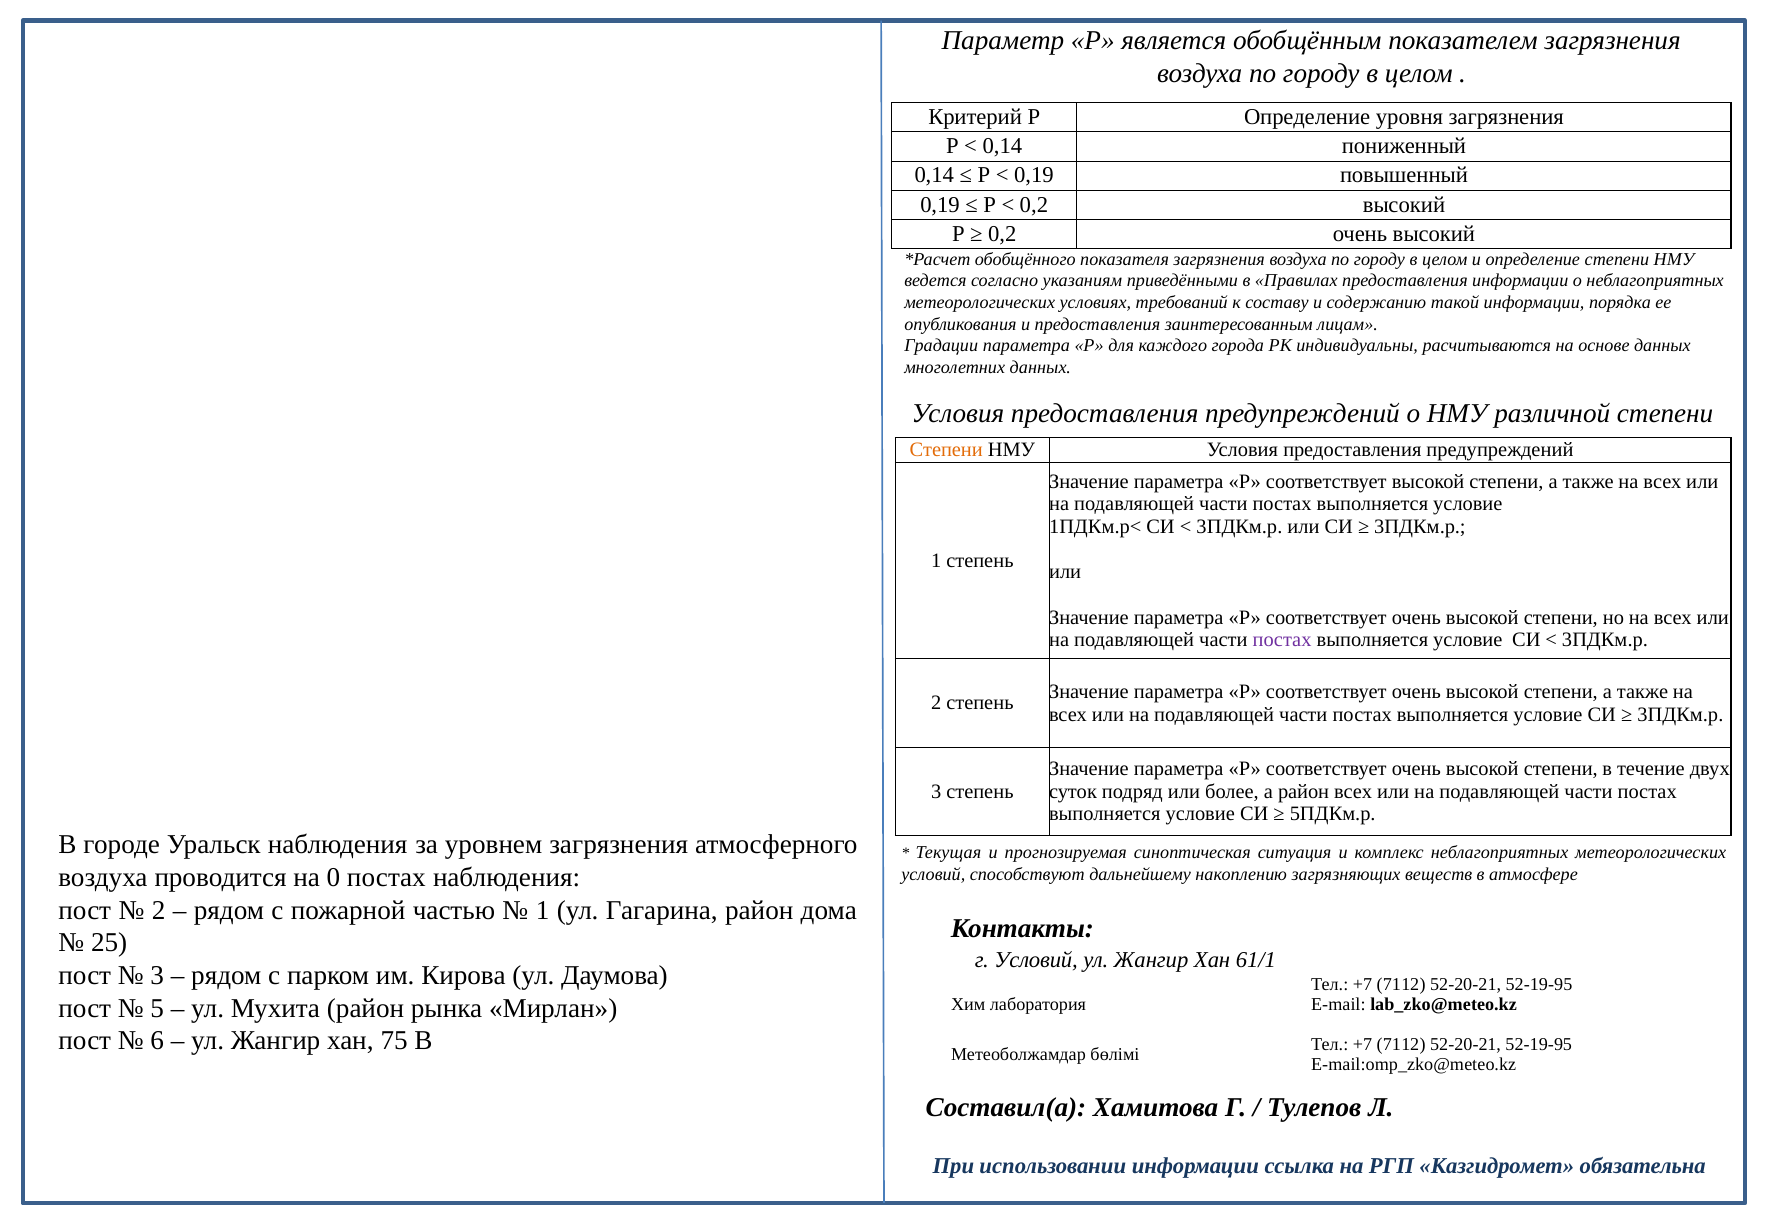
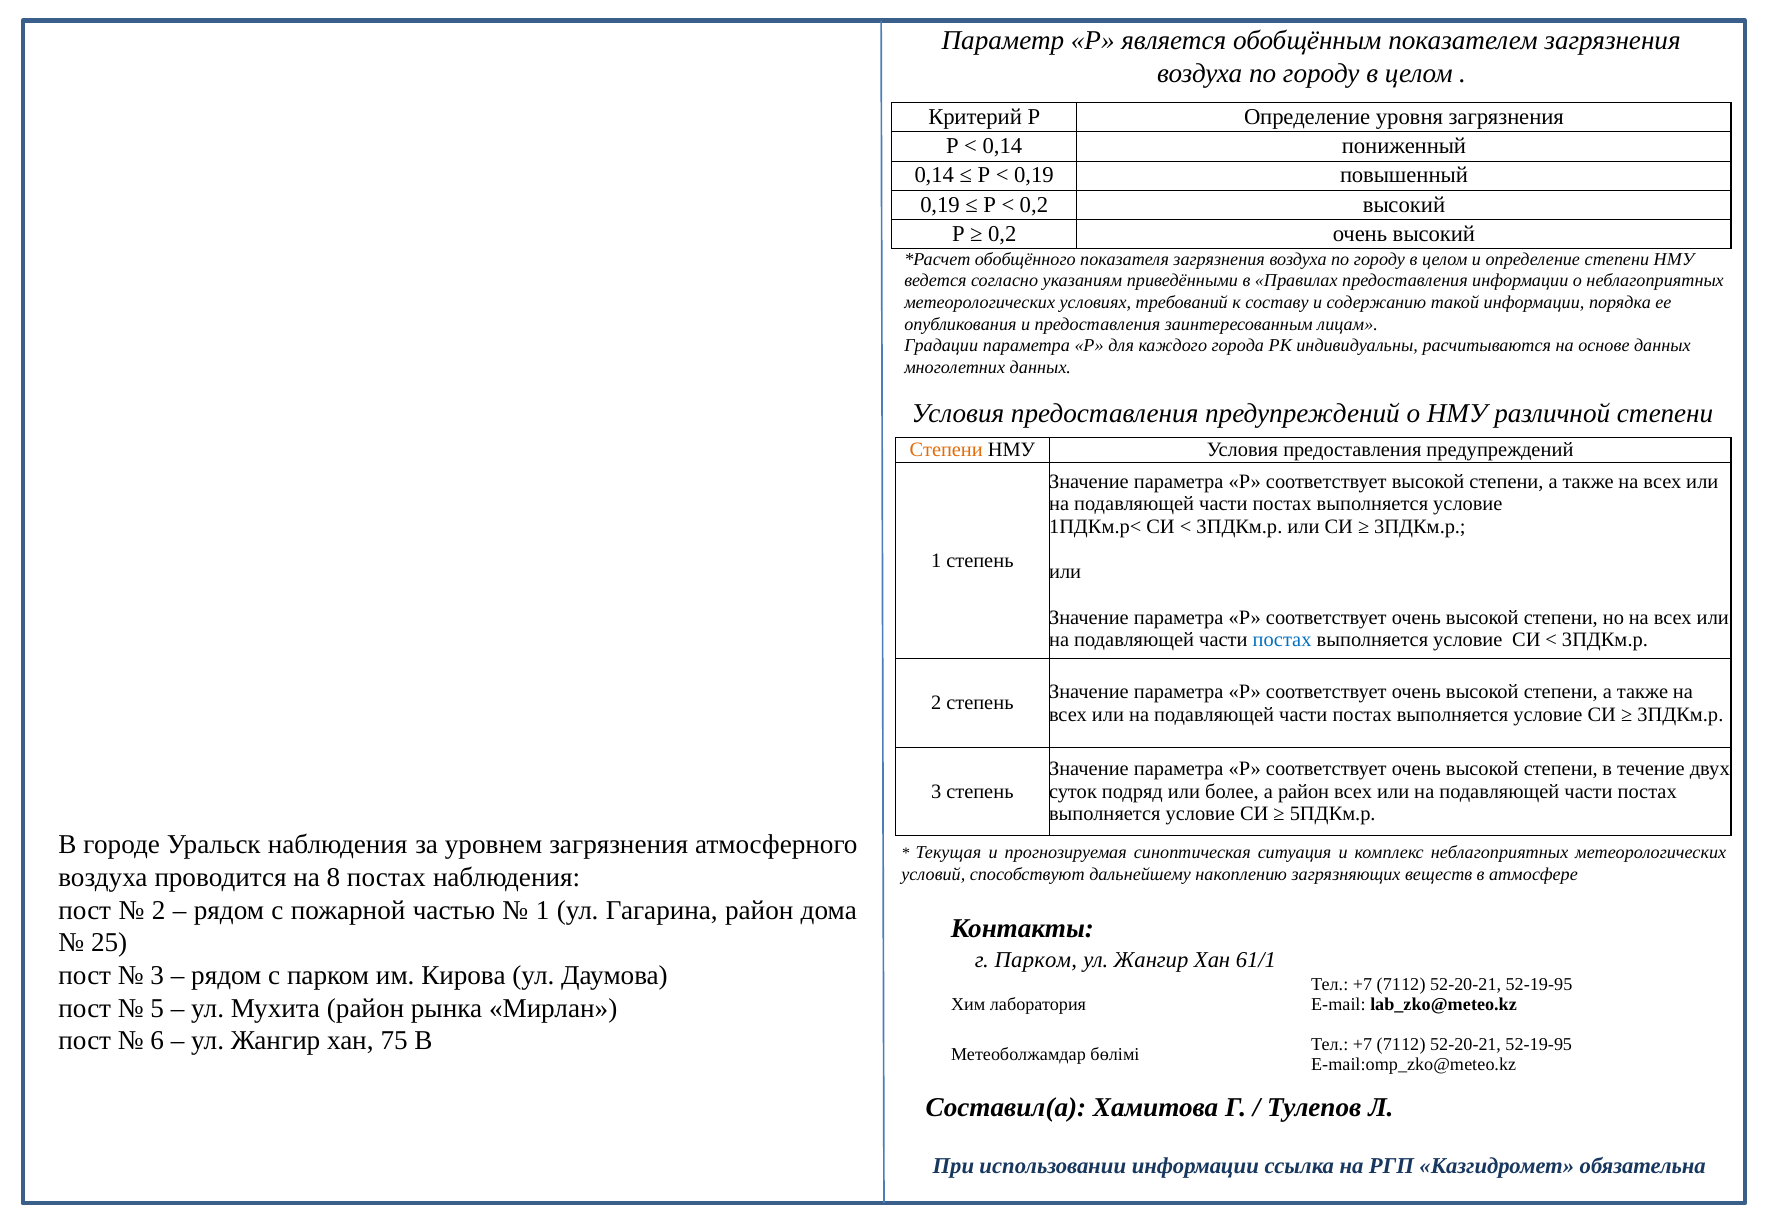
постах colour: purple -> blue (1282, 640)
0: 0 -> 8 (333, 878)
г Условий: Условий -> Парком (1036, 960)
